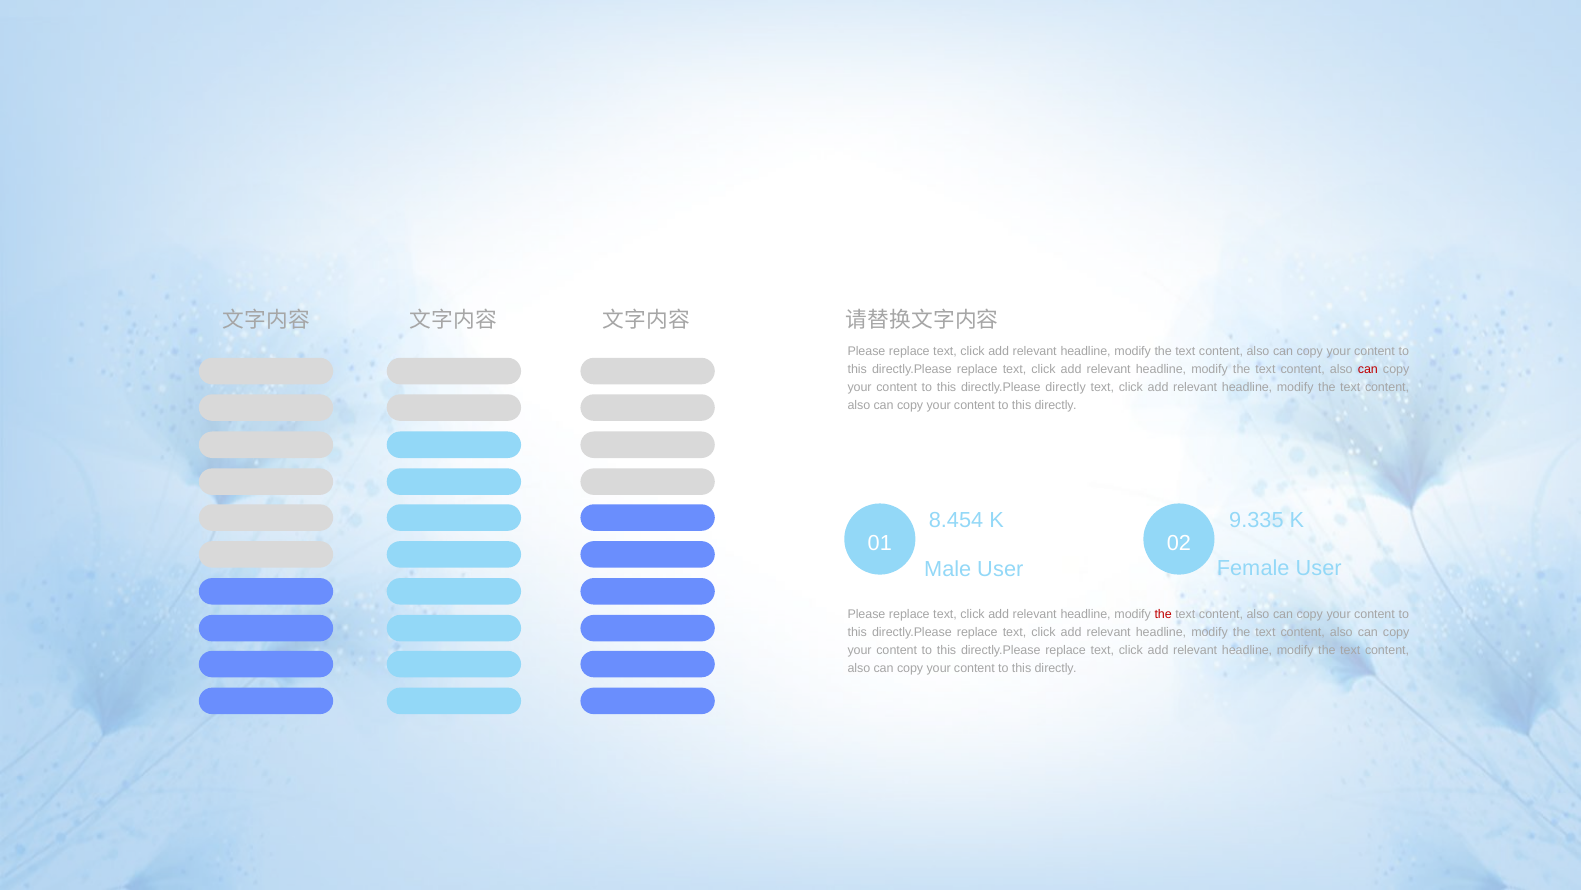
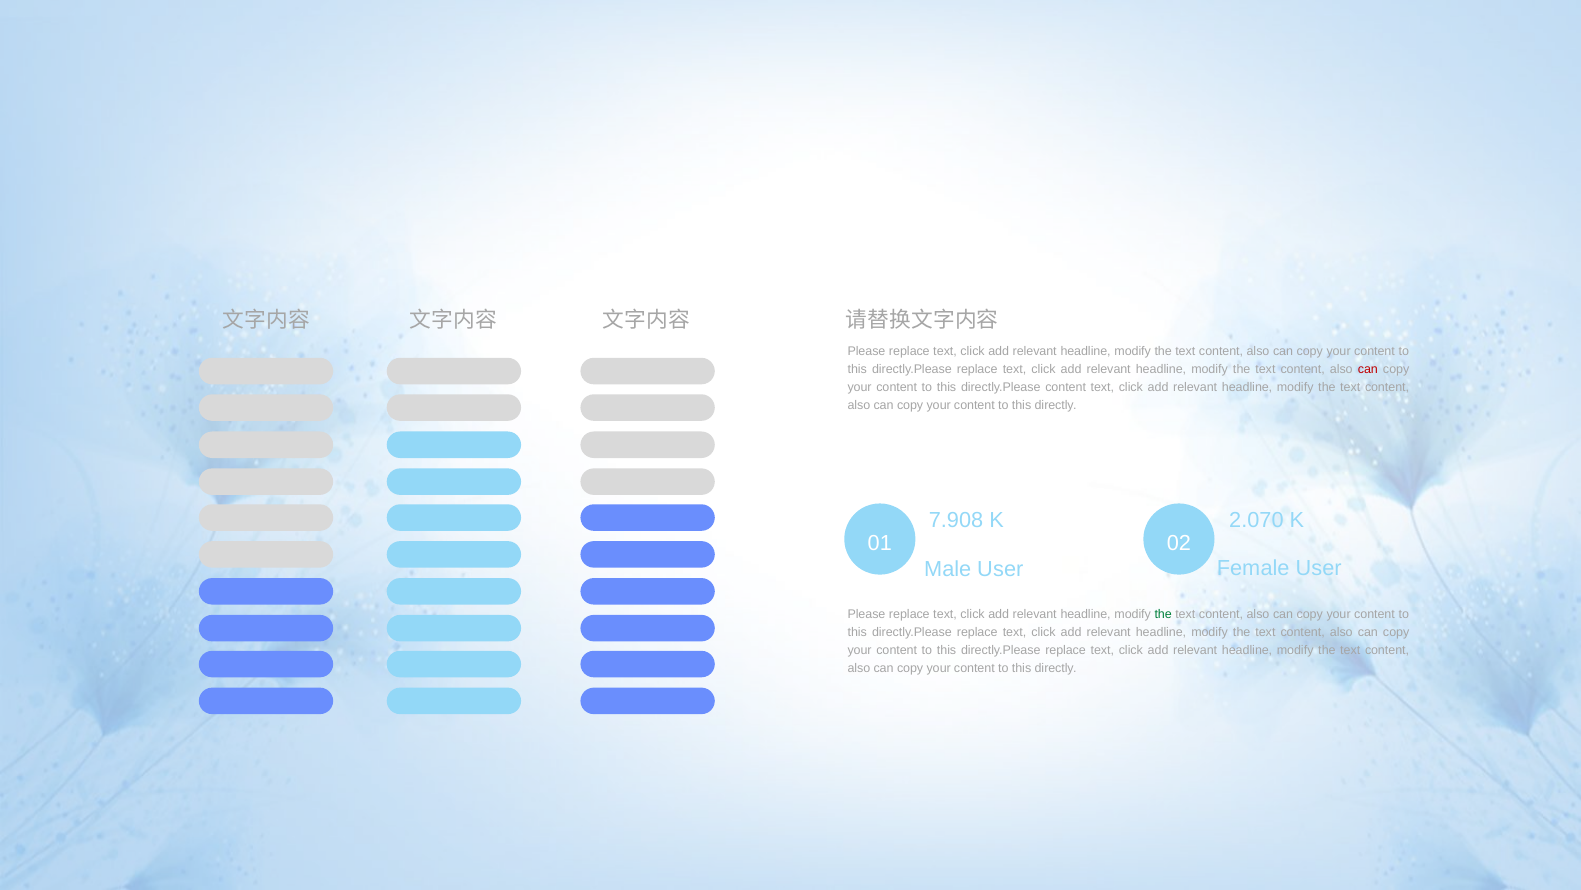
directly.Please directly: directly -> content (1066, 387)
8.454: 8.454 -> 7.908 (956, 520)
9.335: 9.335 -> 2.070 (1256, 520)
the colour: red -> green (1163, 613)
